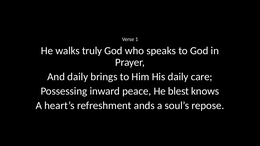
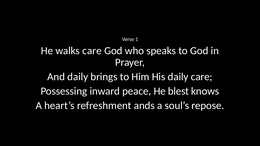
walks truly: truly -> care (92, 51)
